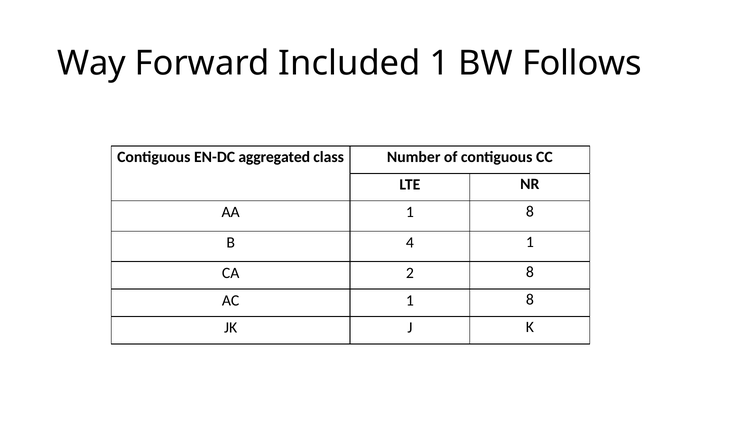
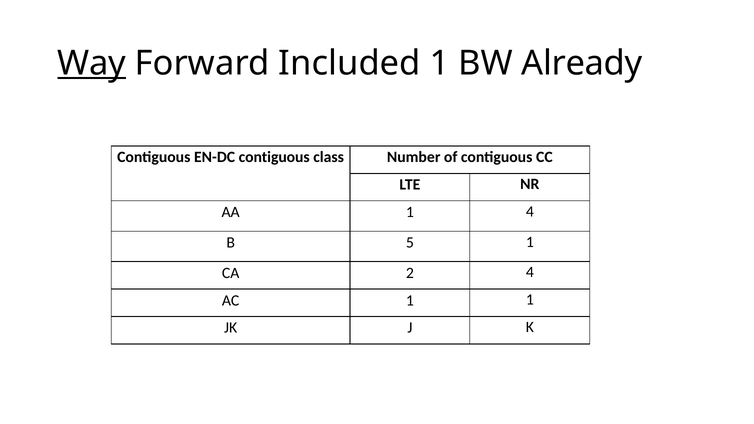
Way underline: none -> present (92, 63)
Follows: Follows -> Already (582, 63)
EN-DC aggregated: aggregated -> contiguous (274, 157)
AA 1 8: 8 -> 4 (530, 212)
4: 4 -> 5 (410, 243)
2 8: 8 -> 4 (530, 272)
AC 1 8: 8 -> 1 (530, 300)
